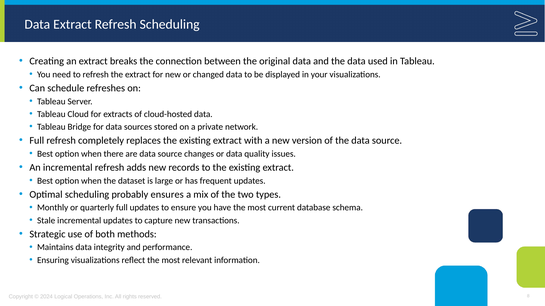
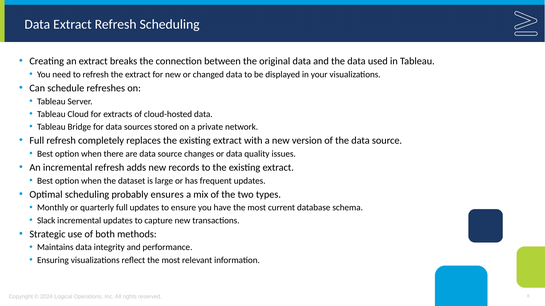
Stale: Stale -> Slack (46, 221)
